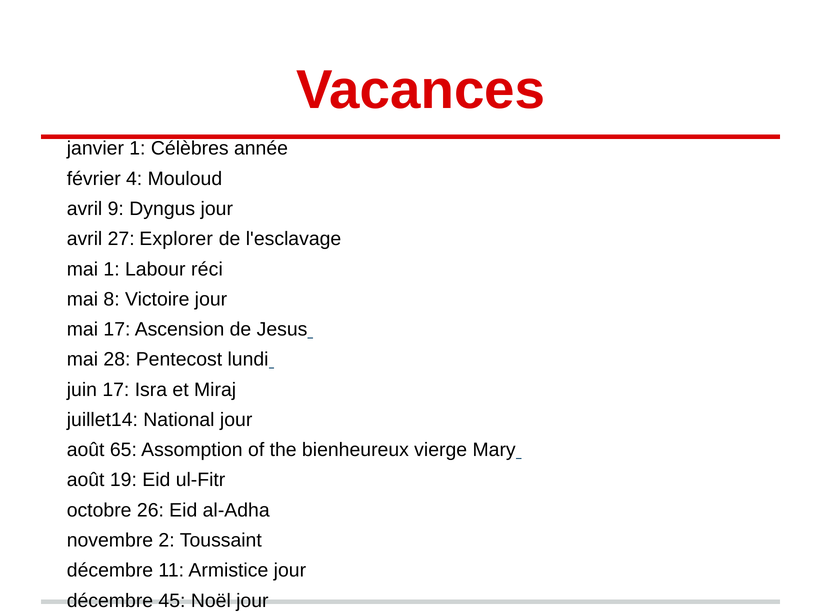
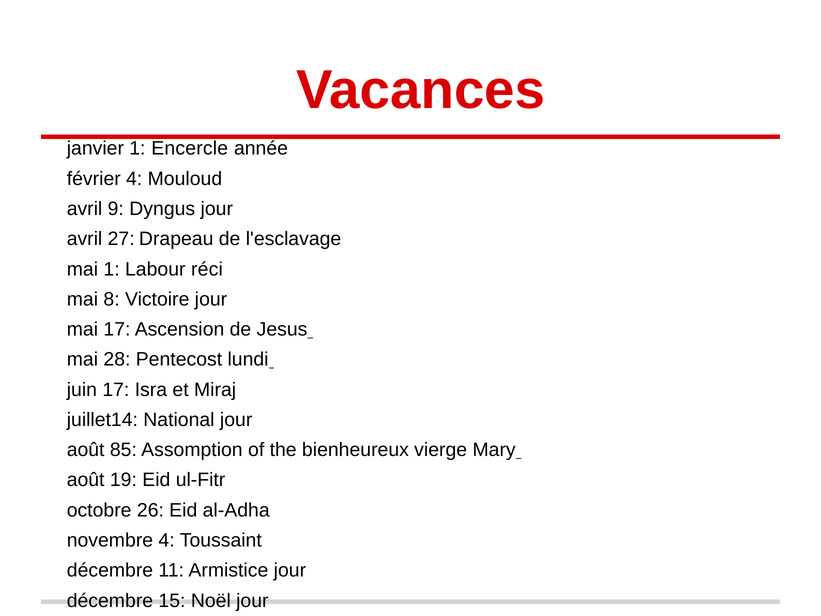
Célèbres: Célèbres -> Encercle (190, 148)
Explorer: Explorer -> Drapeau (176, 239)
65: 65 -> 85 (123, 450)
novembre 2: 2 -> 4 (167, 540)
45: 45 -> 15 (172, 600)
